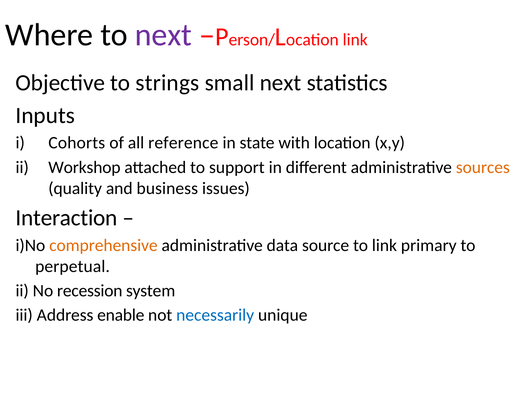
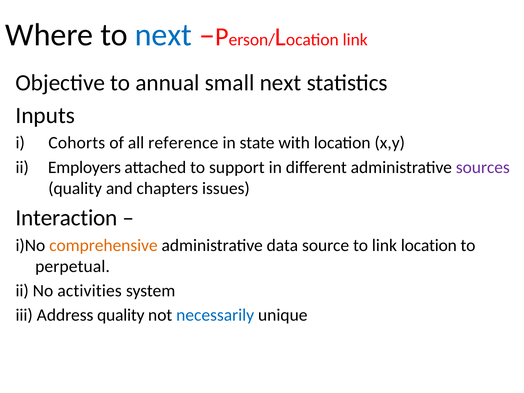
next colour: purple -> blue (163, 35)
strings: strings -> annual (168, 83)
Workshop: Workshop -> Employers (84, 167)
sources colour: orange -> purple (483, 167)
business: business -> chapters (167, 188)
link primary: primary -> location (429, 245)
recession: recession -> activities (90, 291)
Address enable: enable -> quality (121, 315)
